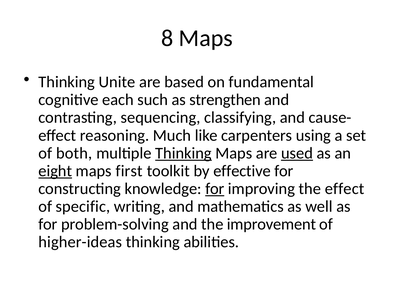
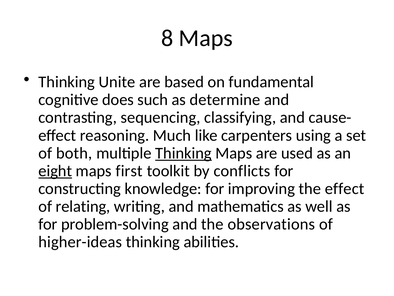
each: each -> does (118, 100)
strengthen: strengthen -> determine (225, 100)
used underline: present -> none (297, 153)
effective: effective -> conflicts (242, 171)
for underline: present -> none (215, 188)
specific: specific -> relating (83, 206)
improvement: improvement -> observations (271, 224)
